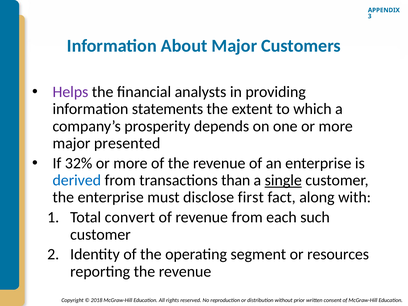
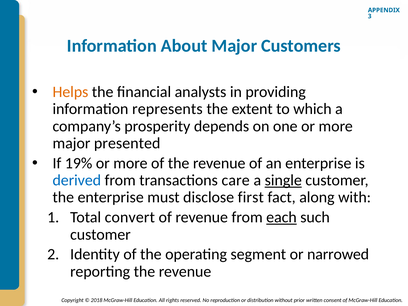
Helps colour: purple -> orange (70, 92)
statements: statements -> represents (167, 109)
32%: 32% -> 19% (79, 163)
than: than -> care (236, 180)
each underline: none -> present (281, 217)
resources: resources -> narrowed (338, 254)
